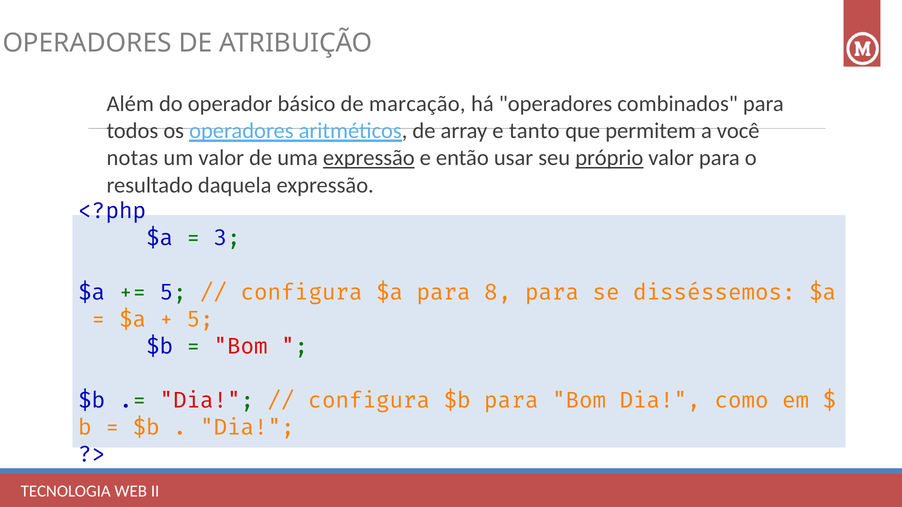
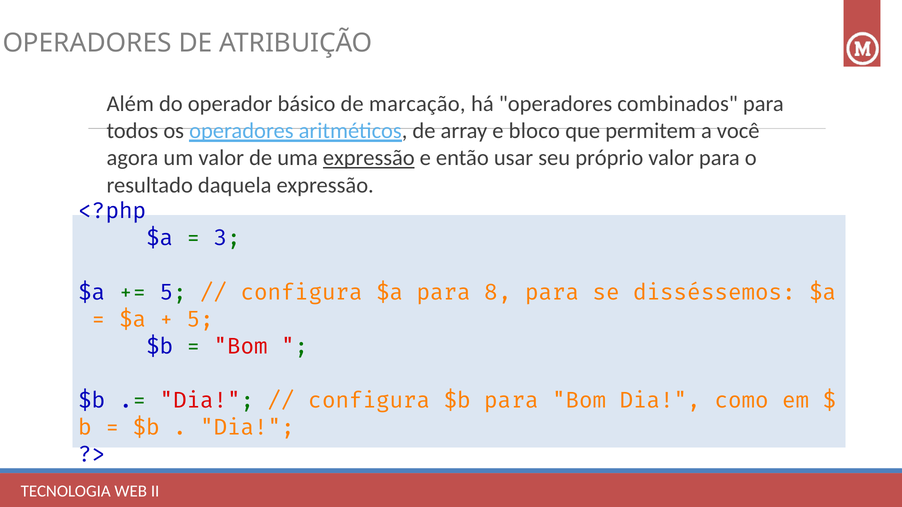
tanto: tanto -> bloco (534, 131)
notas: notas -> agora (132, 158)
próprio underline: present -> none (609, 158)
